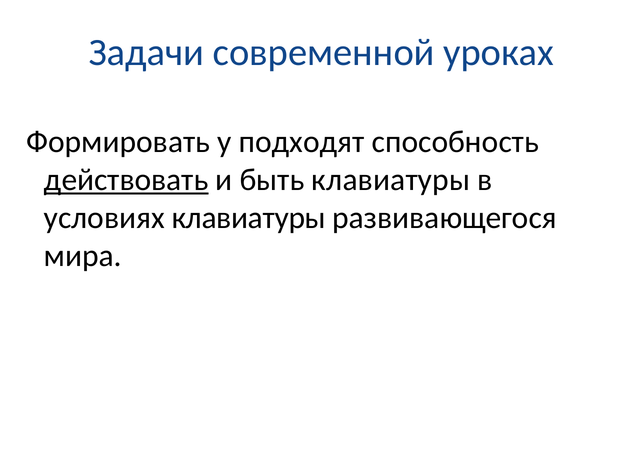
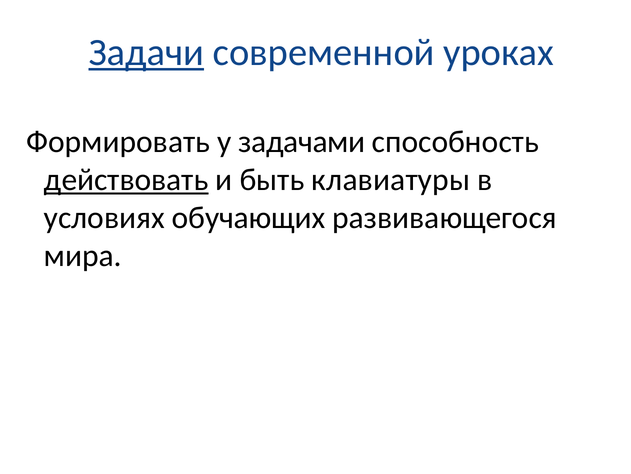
Задачи underline: none -> present (146, 53)
подходят: подходят -> задачами (302, 142)
условиях клавиатуры: клавиатуры -> обучающих (249, 217)
